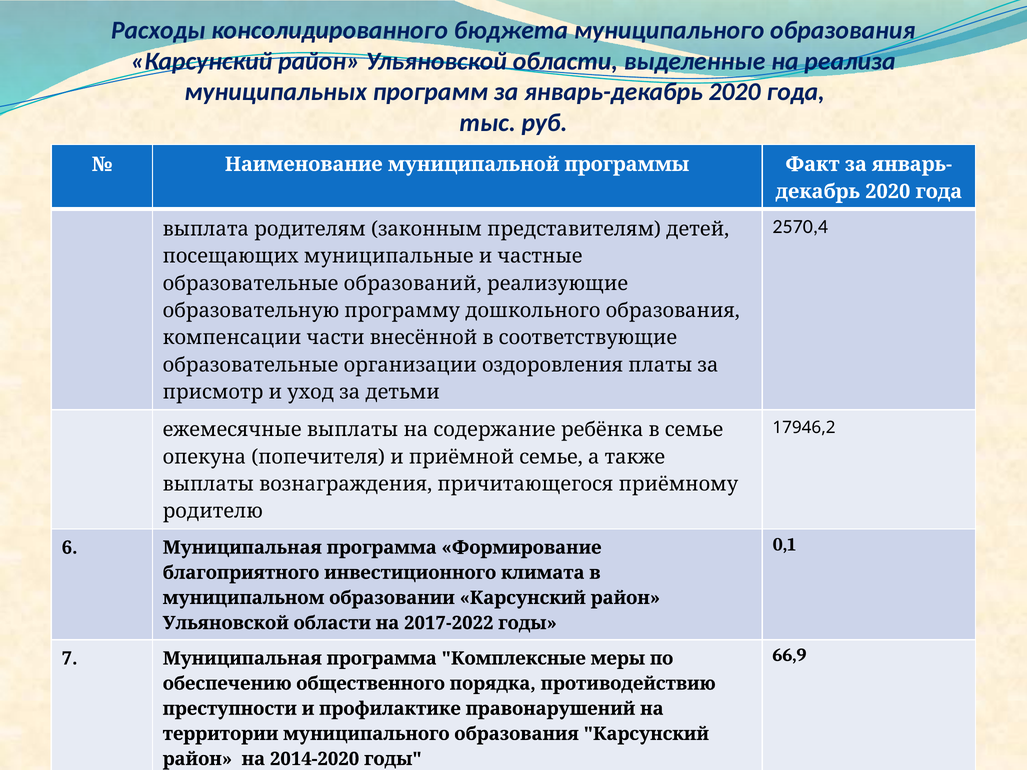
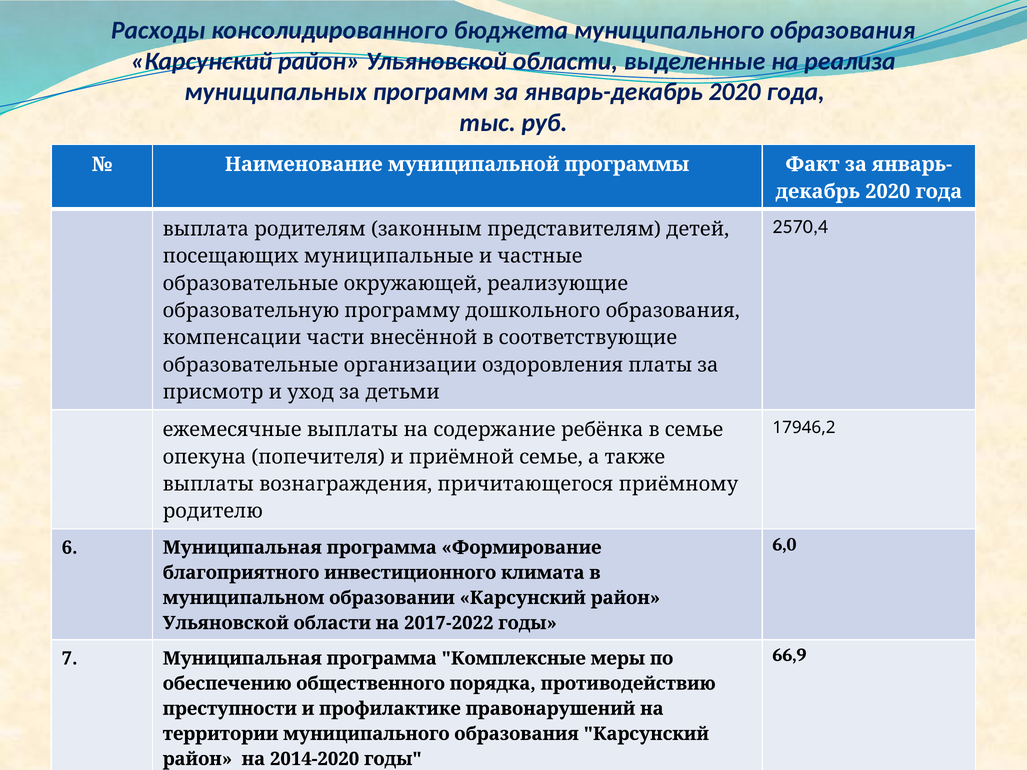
образований: образований -> окружающей (413, 284)
0,1: 0,1 -> 6,0 (784, 545)
